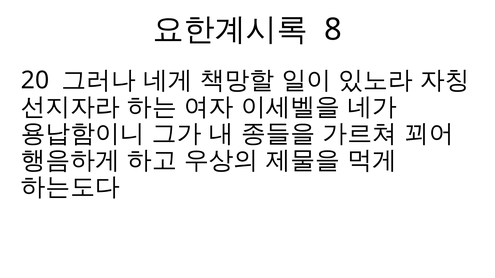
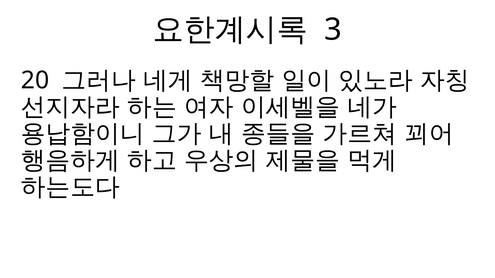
8: 8 -> 3 (333, 30)
